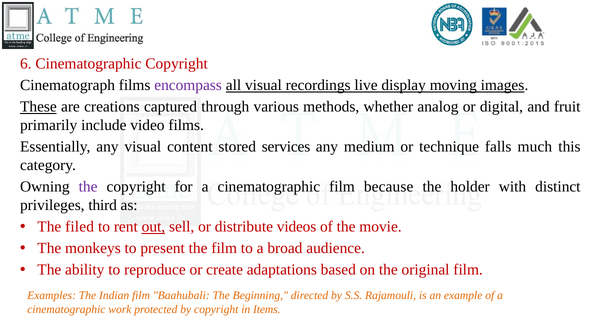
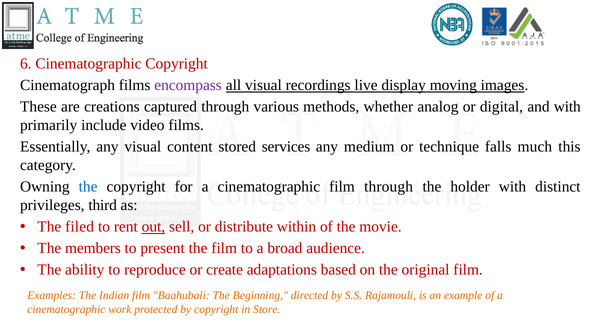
These underline: present -> none (38, 107)
and fruit: fruit -> with (567, 107)
the colour: purple -> blue (88, 187)
film because: because -> through (389, 187)
videos: videos -> within (296, 227)
monkeys: monkeys -> members (93, 249)
Items: Items -> Store (267, 310)
